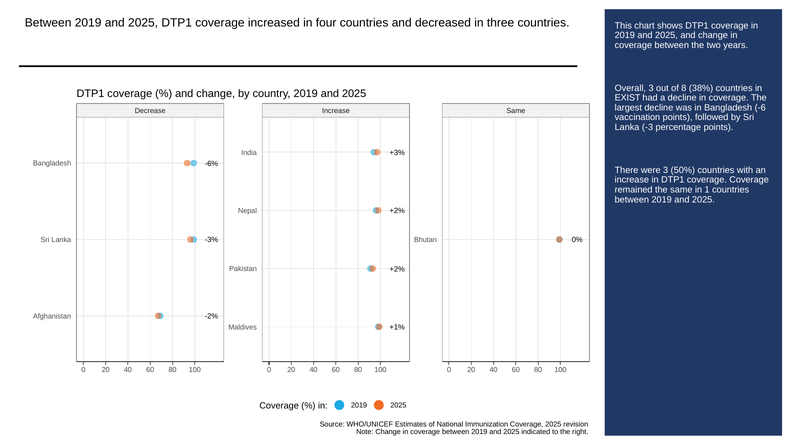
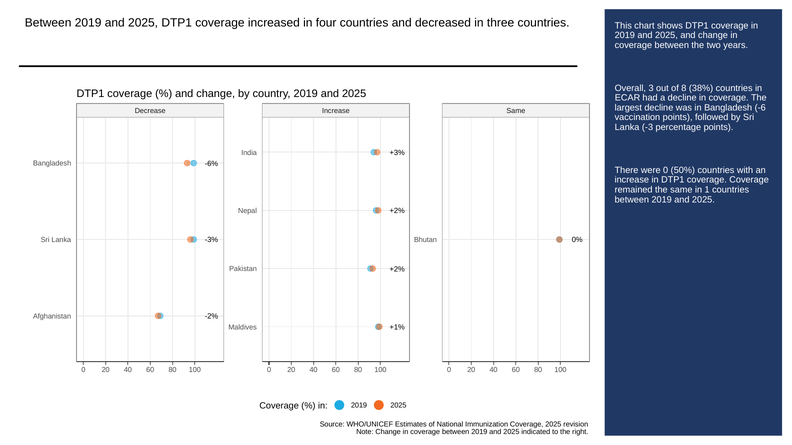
EXIST: EXIST -> ECAR (628, 98)
were 3: 3 -> 0 (666, 170)
